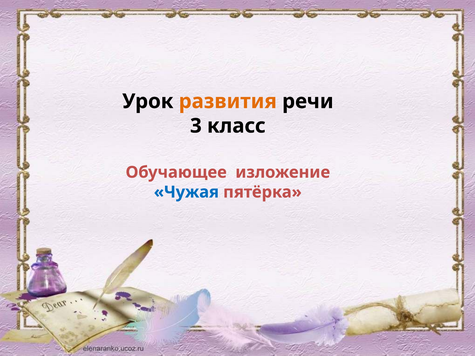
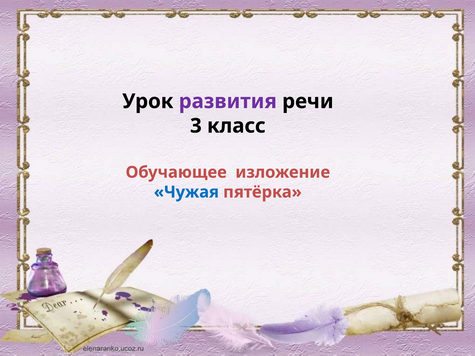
развития colour: orange -> purple (228, 101)
